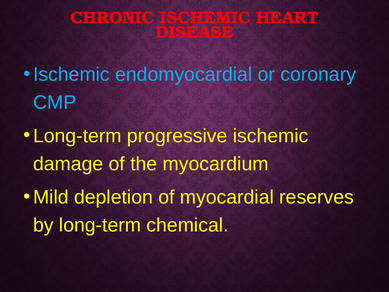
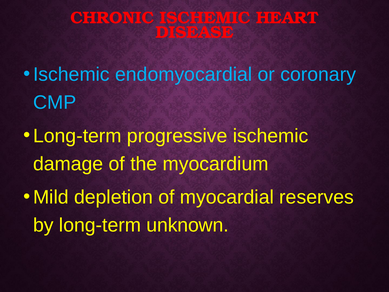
chemical: chemical -> unknown (188, 225)
